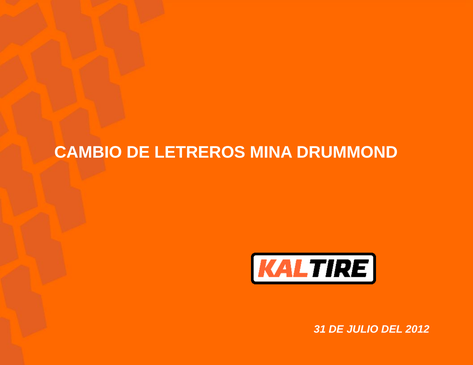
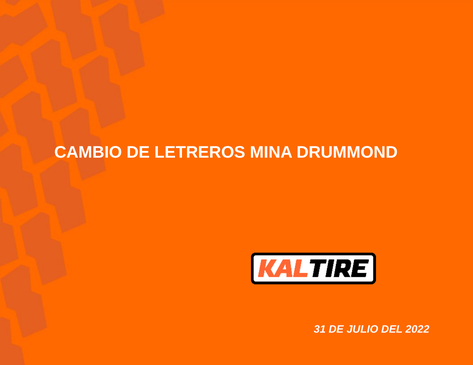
2012: 2012 -> 2022 (417, 330)
